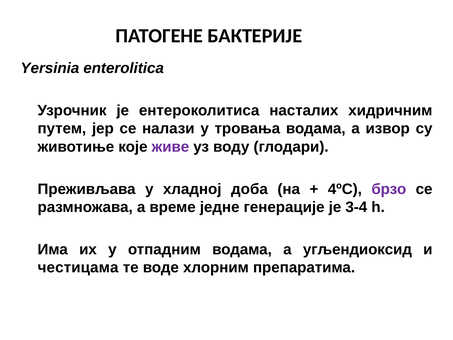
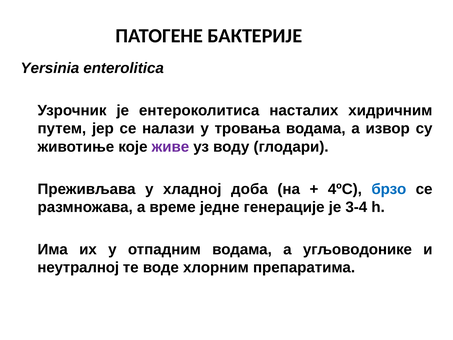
брзо colour: purple -> blue (389, 189)
угљендиоксид: угљендиоксид -> угљоводонике (357, 249)
честицама: честицама -> неутралној (78, 267)
